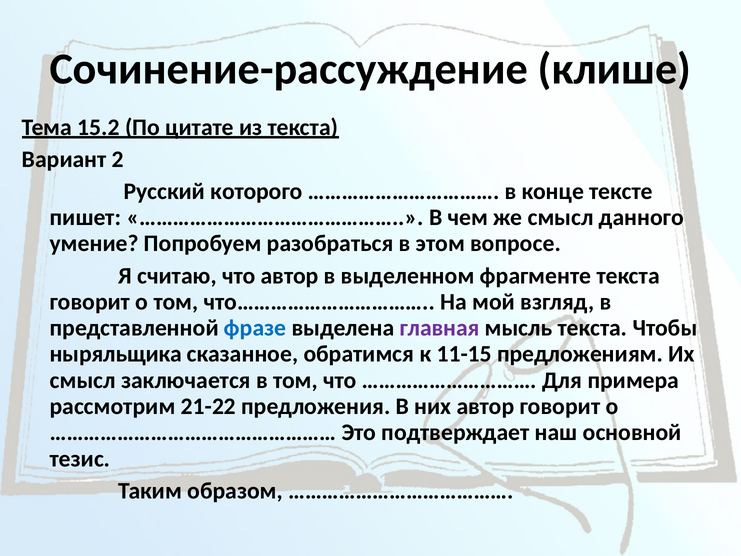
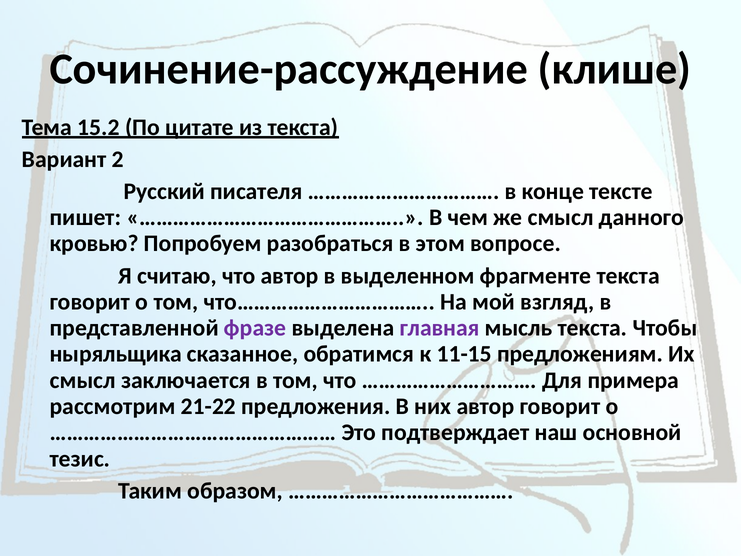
которого: которого -> писателя (256, 191)
умение: умение -> кровью (94, 244)
фразе colour: blue -> purple (255, 328)
